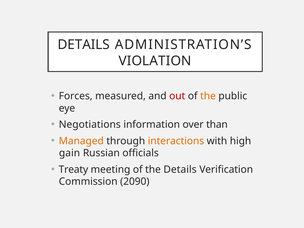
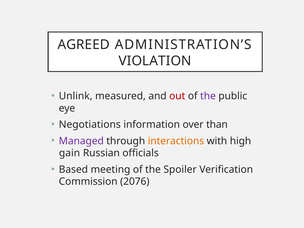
DETAILS: DETAILS -> AGREED (84, 45)
Forces: Forces -> Unlink (76, 96)
the colour: orange -> purple (208, 96)
Managed colour: orange -> purple (81, 141)
Treaty: Treaty -> Based (73, 169)
the Details: Details -> Spoiler (180, 169)
2090: 2090 -> 2076 (135, 182)
